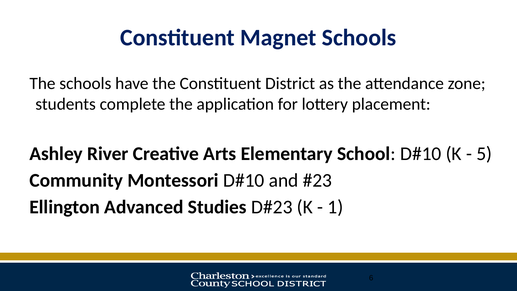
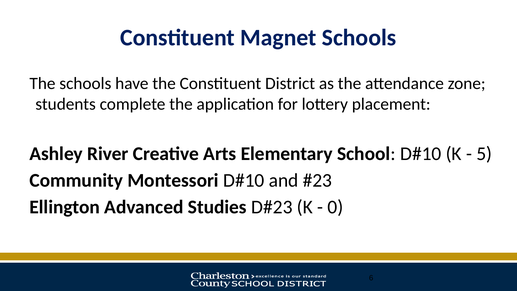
1: 1 -> 0 (335, 207)
